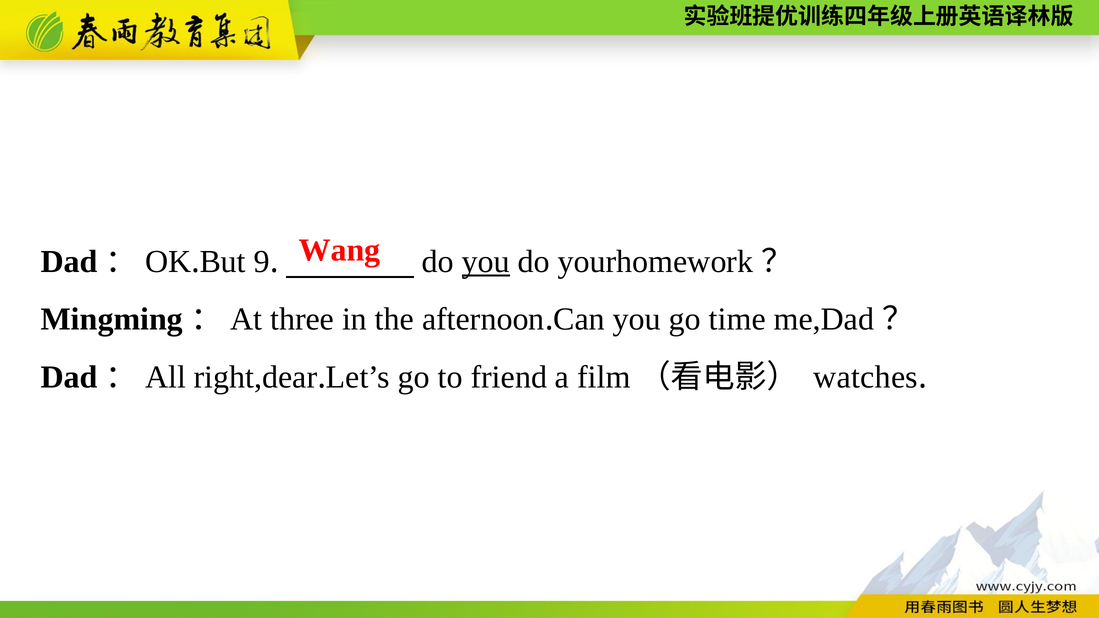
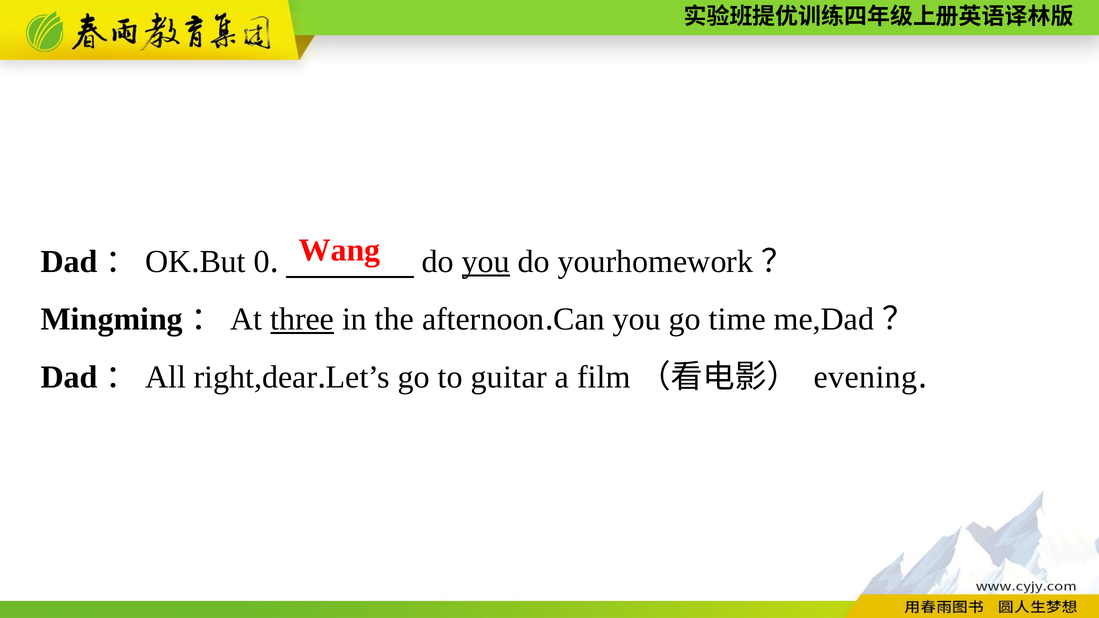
9: 9 -> 0 (262, 262)
three underline: none -> present (302, 319)
friend: friend -> guitar (509, 377)
watches: watches -> evening (866, 377)
